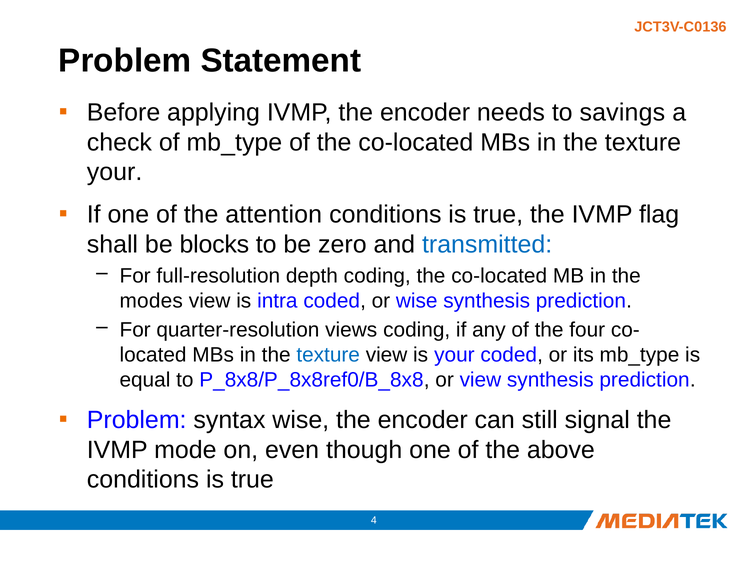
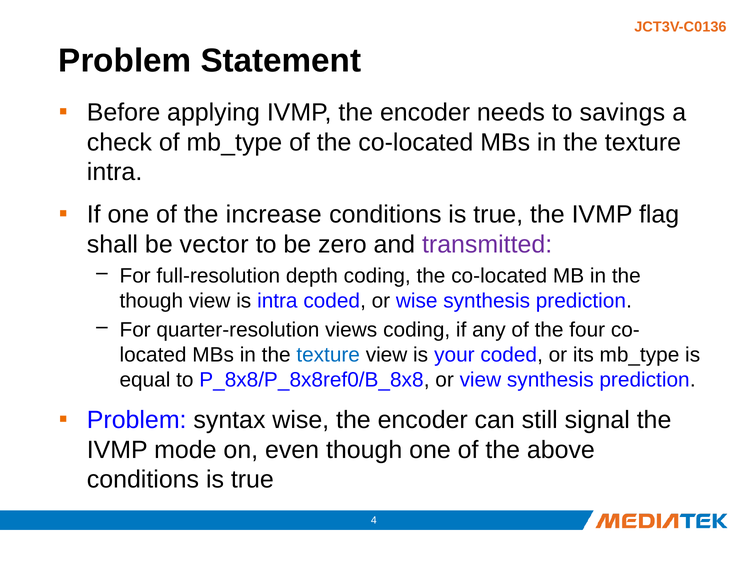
your: your -> intra (115, 172)
attention: attention -> increase (274, 215)
blocks: blocks -> vector (214, 245)
transmitted colour: blue -> purple (487, 245)
modes: modes -> though (151, 301)
